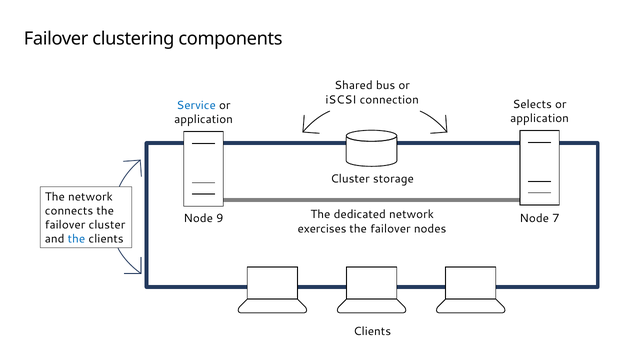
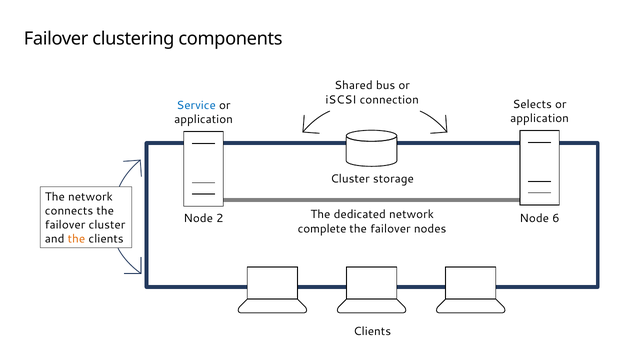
9: 9 -> 2 (220, 218)
7: 7 -> 6 (556, 218)
exercises: exercises -> complete (322, 229)
the colour: blue -> orange (76, 239)
